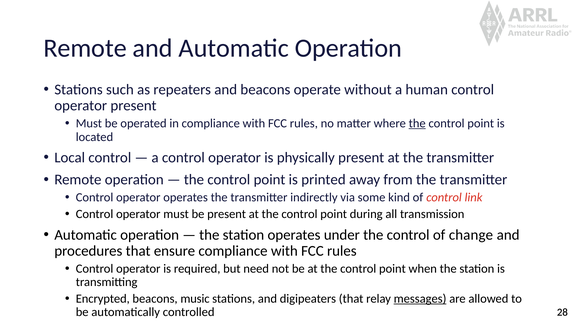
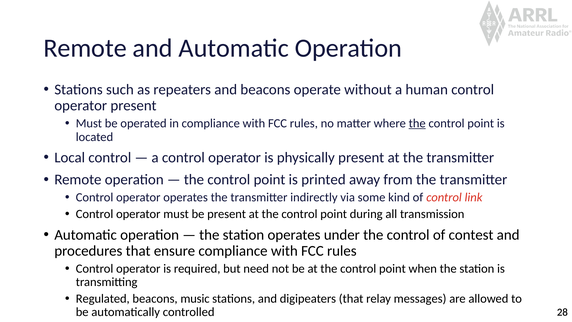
change: change -> contest (471, 235)
Encrypted: Encrypted -> Regulated (103, 298)
messages underline: present -> none (420, 298)
